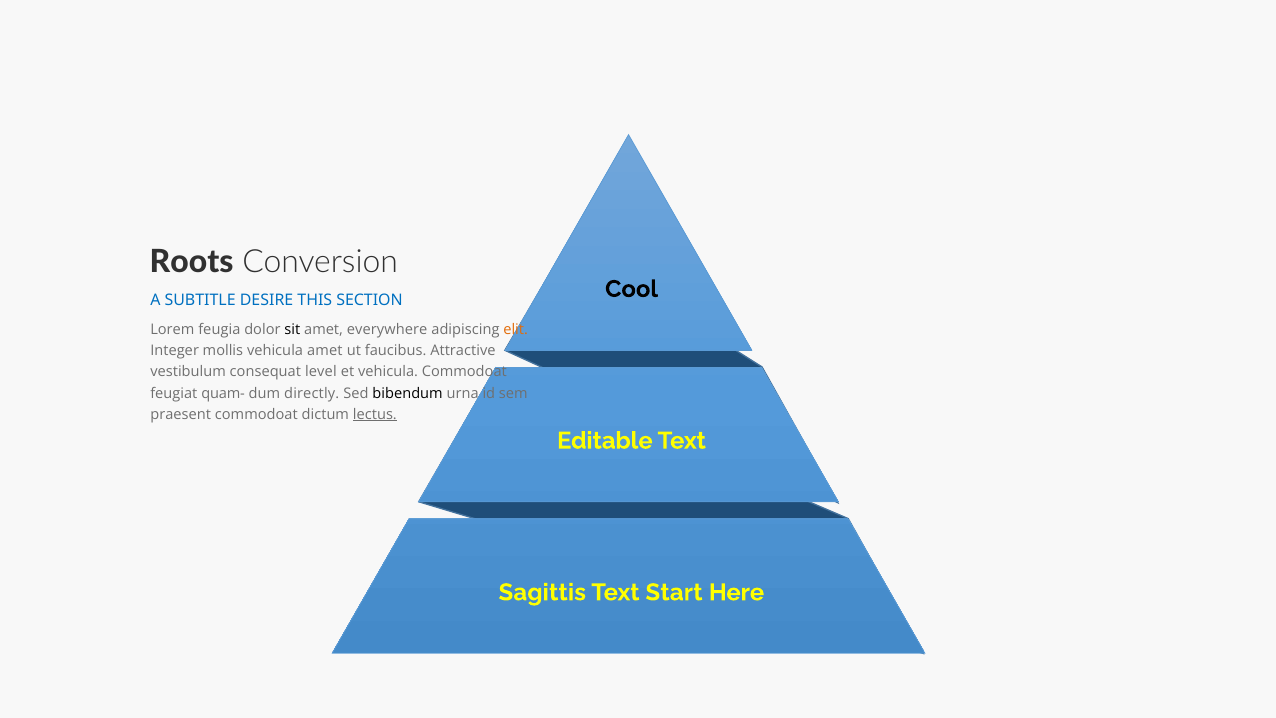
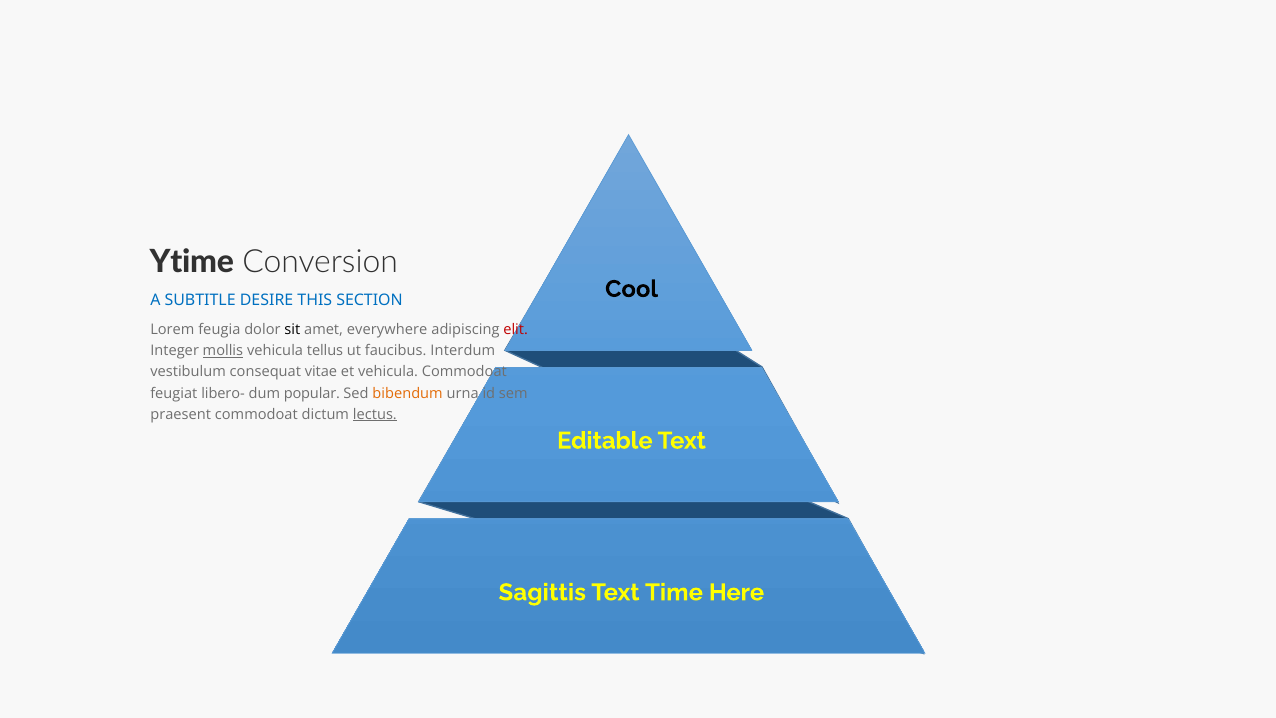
Roots: Roots -> Ytime (192, 261)
elit colour: orange -> red (516, 330)
mollis underline: none -> present (223, 351)
vehicula amet: amet -> tellus (325, 351)
Attractive: Attractive -> Interdum (463, 351)
level: level -> vitae (321, 372)
quam-: quam- -> libero- (223, 393)
directly: directly -> popular (312, 393)
bibendum colour: black -> orange (408, 393)
Start: Start -> Time (674, 592)
